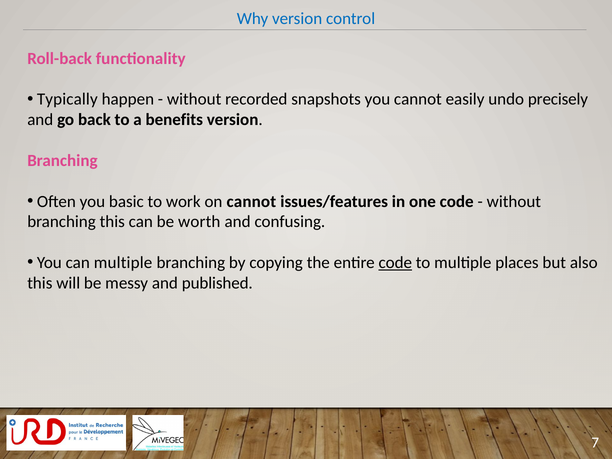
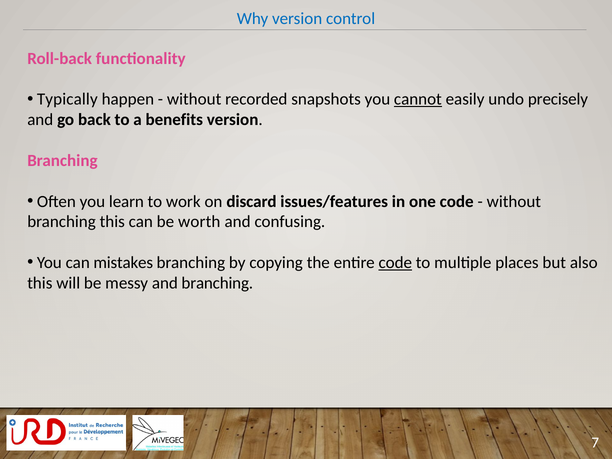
cannot underline: none -> present (418, 99)
basic: basic -> learn (126, 201)
on cannot: cannot -> discard (252, 201)
can multiple: multiple -> mistakes (123, 263)
and published: published -> branching (217, 283)
